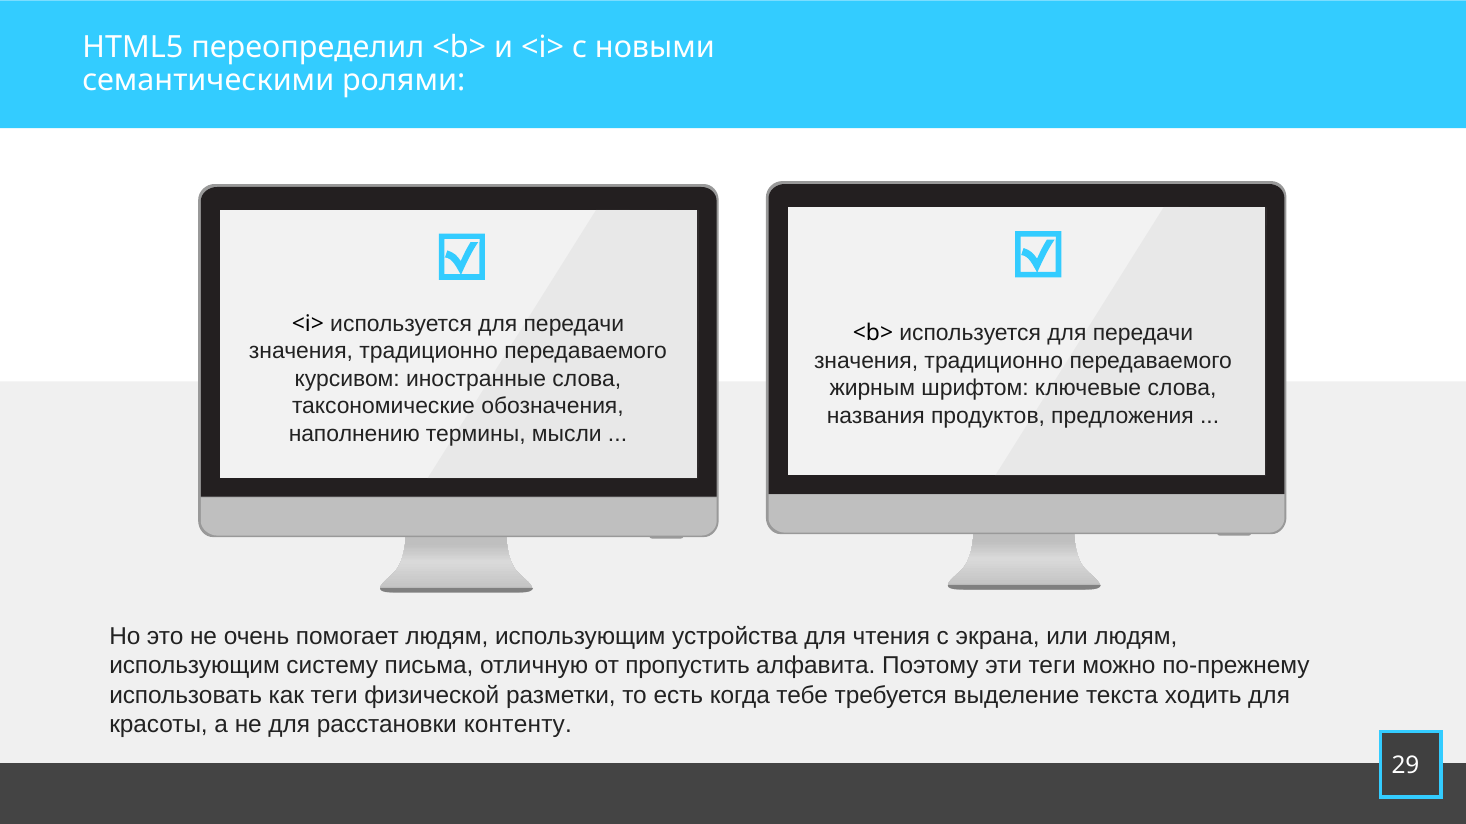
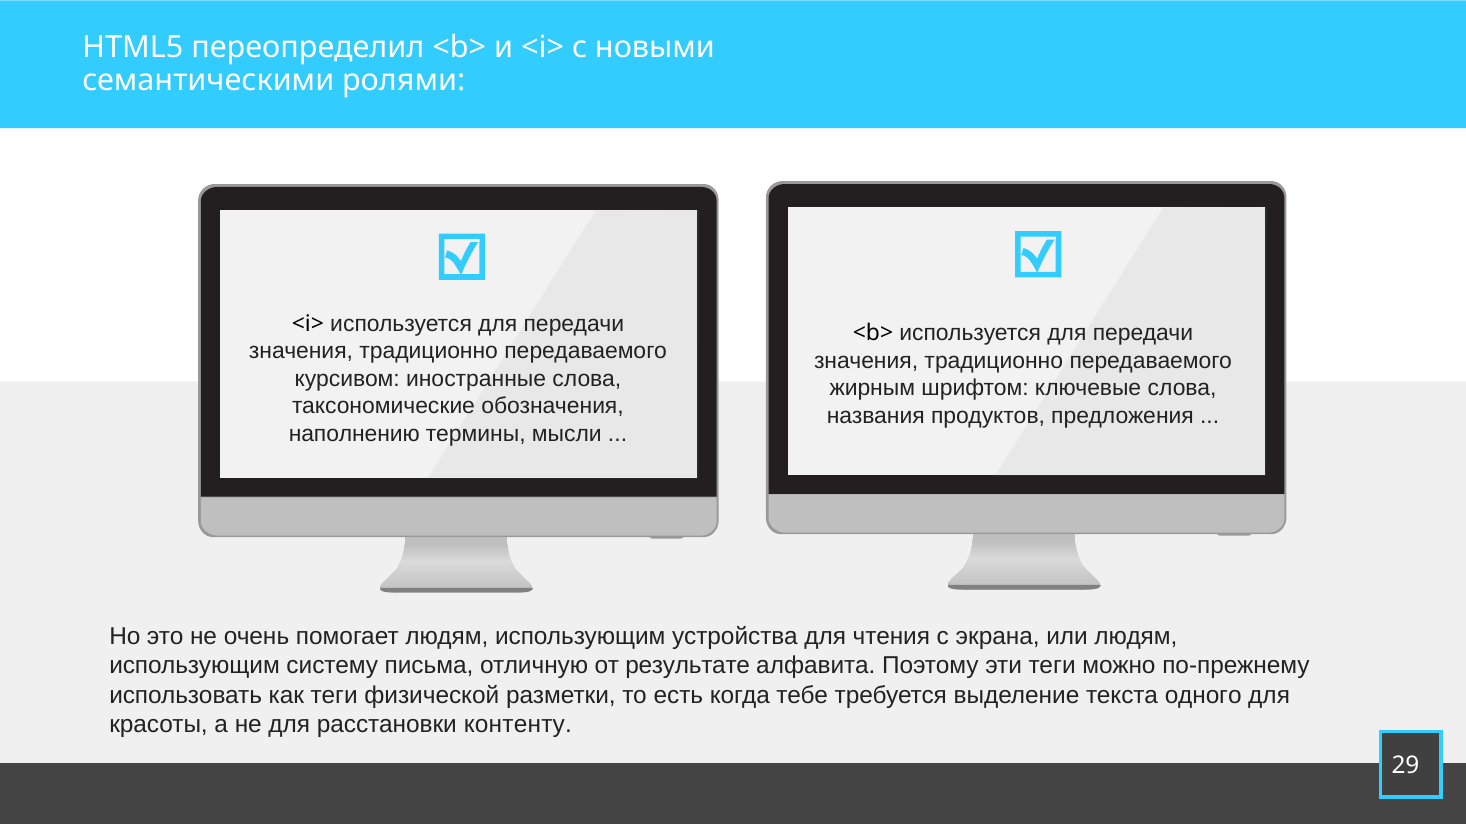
пропустить: пропустить -> результате (688, 666)
ходить: ходить -> одного (1203, 696)
